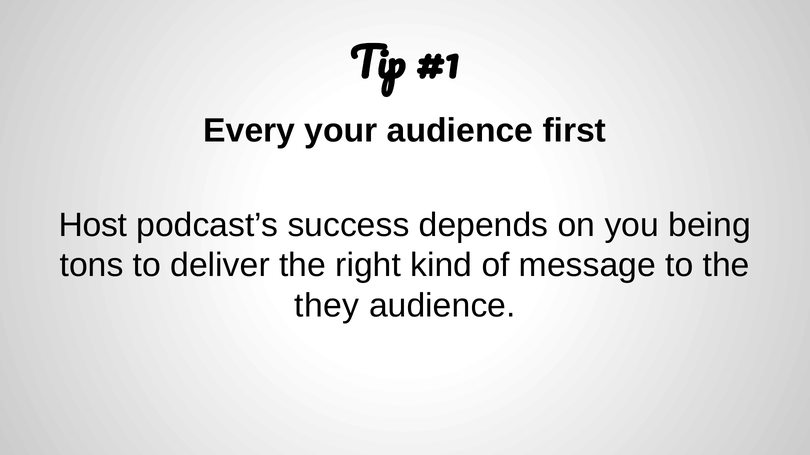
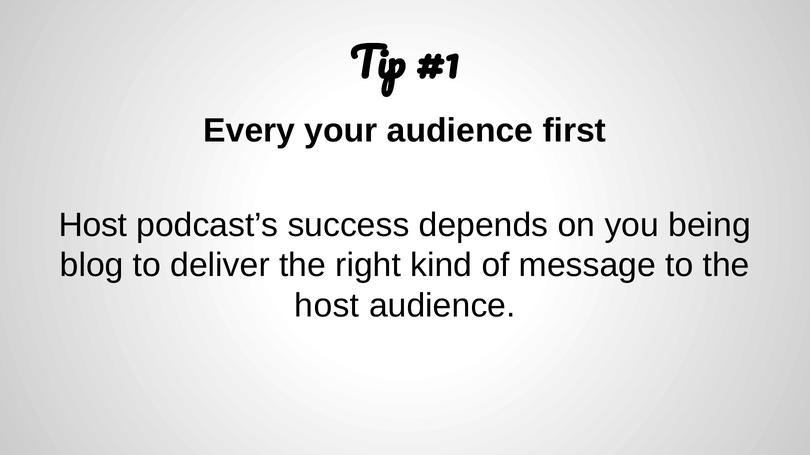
tons: tons -> blog (92, 266)
they: they -> host (327, 306)
